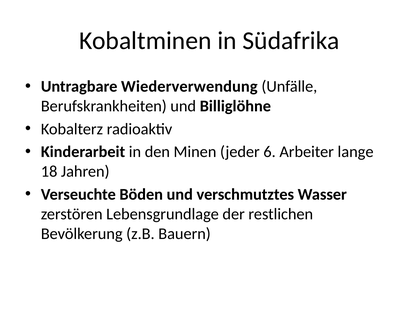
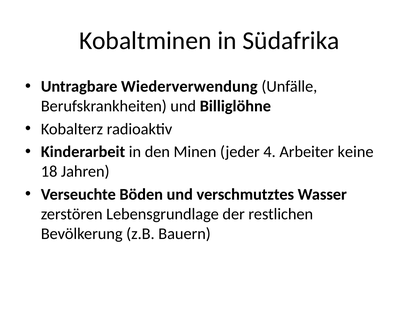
6: 6 -> 4 (270, 152)
lange: lange -> keine (356, 152)
